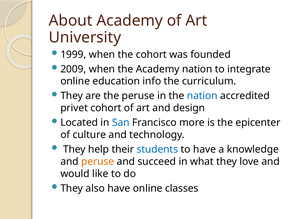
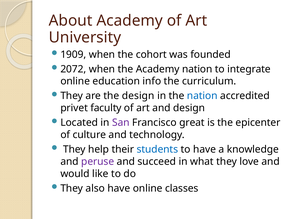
1999: 1999 -> 1909 (73, 54)
2009: 2009 -> 2072 (73, 69)
the peruse: peruse -> design (138, 96)
privet cohort: cohort -> faculty (106, 108)
San colour: blue -> purple (121, 123)
more: more -> great (192, 123)
peruse colour: orange -> purple (98, 162)
